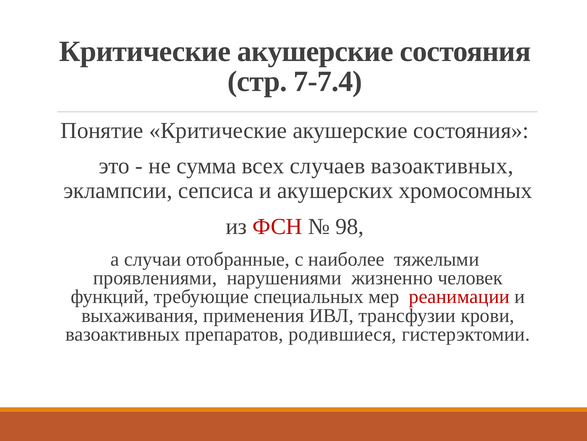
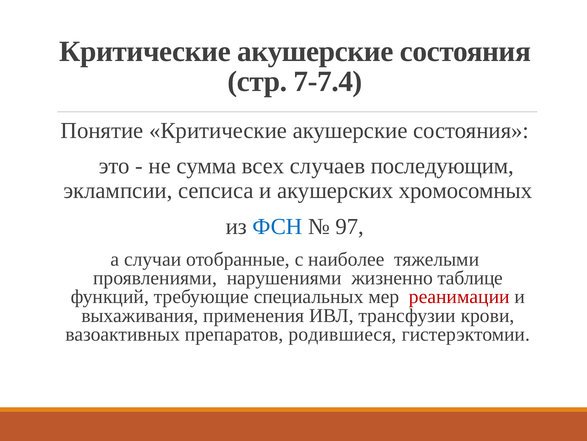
случаев вазоактивных: вазоактивных -> последующим (442, 166)
ФСН colour: red -> blue (278, 226)
98: 98 -> 97 (350, 226)
человек: человек -> таблице (470, 278)
